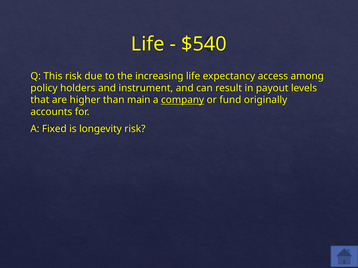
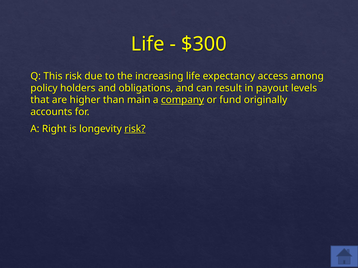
$540: $540 -> $300 (204, 44)
instrument: instrument -> obligations (146, 88)
Fixed: Fixed -> Right (54, 129)
risk underline: none -> present (135, 129)
